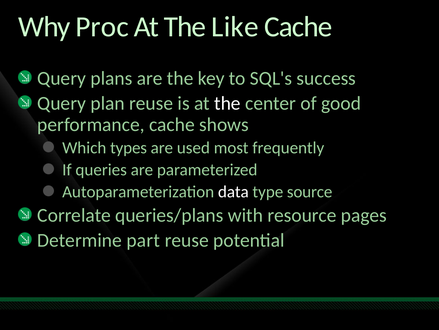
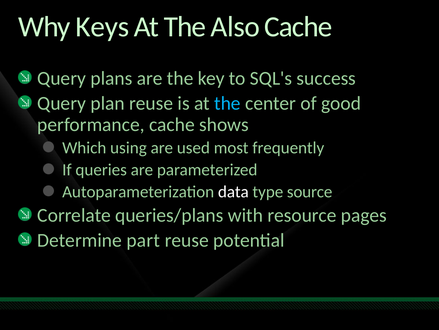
Proc: Proc -> Keys (102, 27)
Like: Like -> Also (235, 27)
the colour: white -> light blue (227, 103)
types: types -> using (128, 148)
